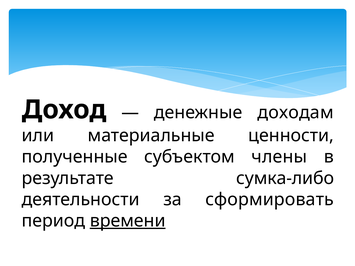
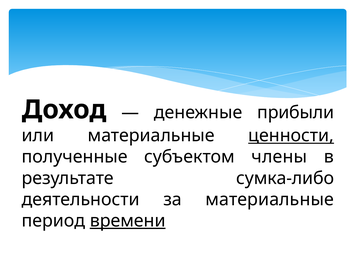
доходам: доходам -> прибыли (296, 113)
ценности underline: none -> present (291, 136)
за сформировать: сформировать -> материальные (270, 200)
